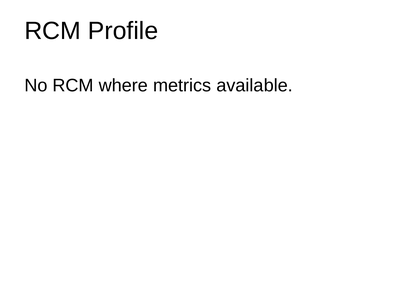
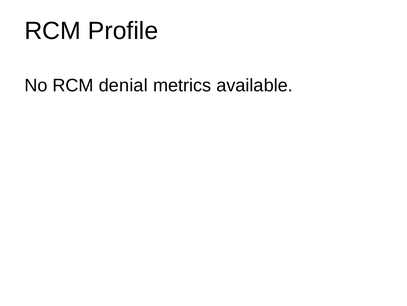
where: where -> denial (123, 85)
